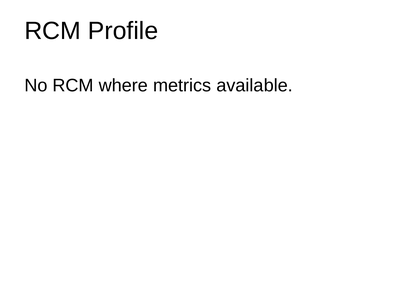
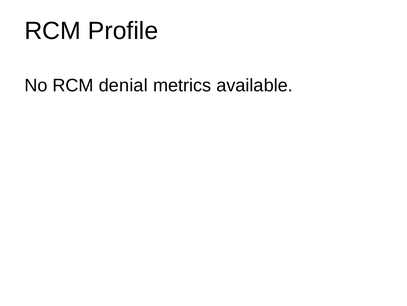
where: where -> denial (123, 85)
